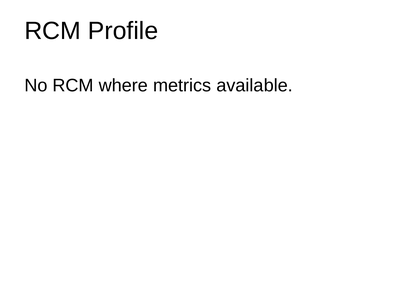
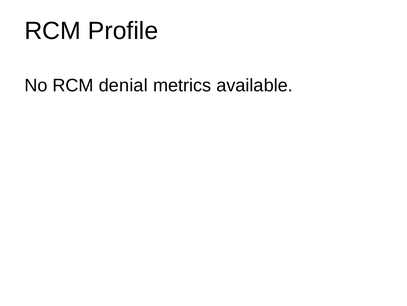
where: where -> denial (123, 85)
